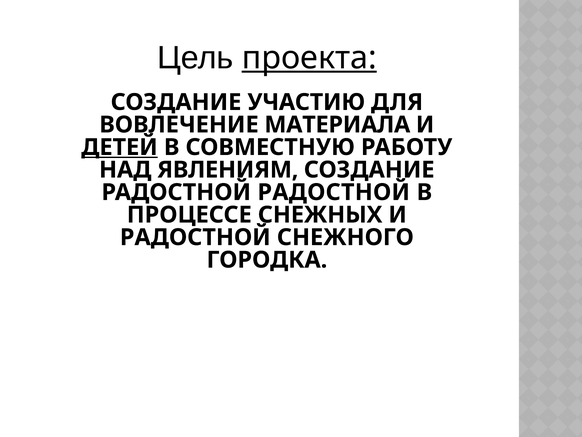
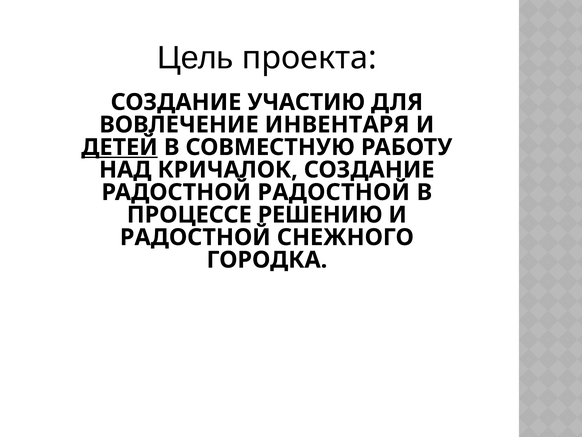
проекта underline: present -> none (309, 58)
МАТЕРИАЛА: МАТЕРИАЛА -> ИНВЕНТАРЯ (337, 125)
ЯВЛЕНИЯМ: ЯВЛЕНИЯМ -> КРИЧАЛОК (228, 170)
СНЕЖНЫХ: СНЕЖНЫХ -> РЕШЕНИЮ (320, 215)
